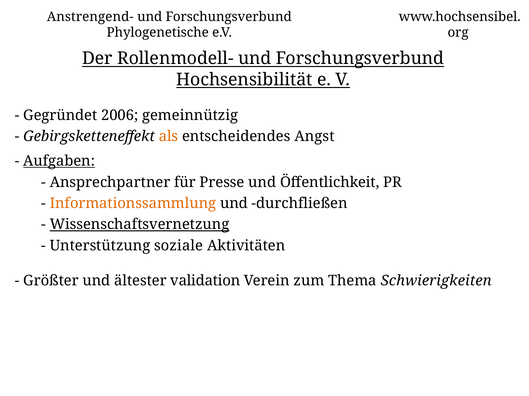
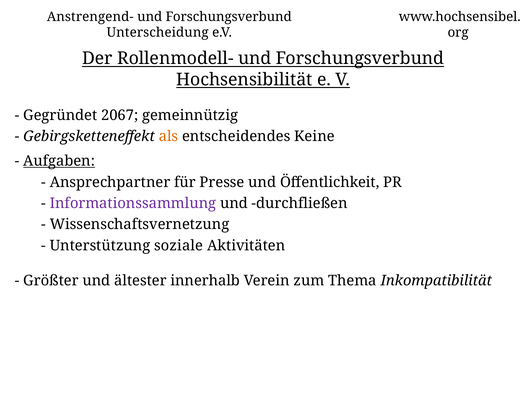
Phylogenetische: Phylogenetische -> Unterscheidung (158, 33)
2006: 2006 -> 2067 (120, 116)
Angst: Angst -> Keine (315, 137)
Informationssammlung colour: orange -> purple (133, 204)
Wissenschaftsvernetzung underline: present -> none (140, 225)
validation: validation -> innerhalb (205, 281)
Schwierigkeiten: Schwierigkeiten -> Inkompatibilität (436, 281)
